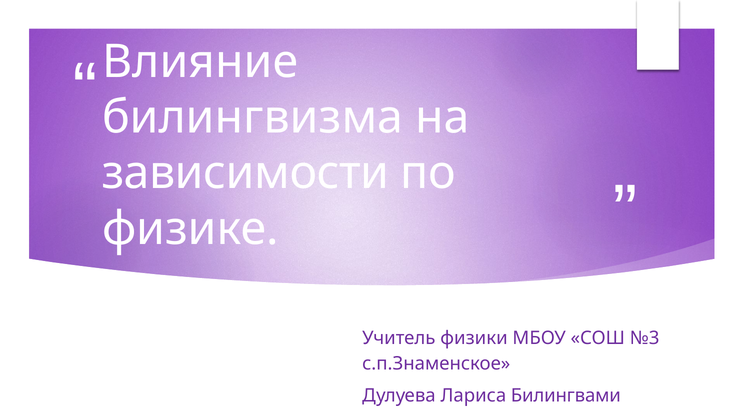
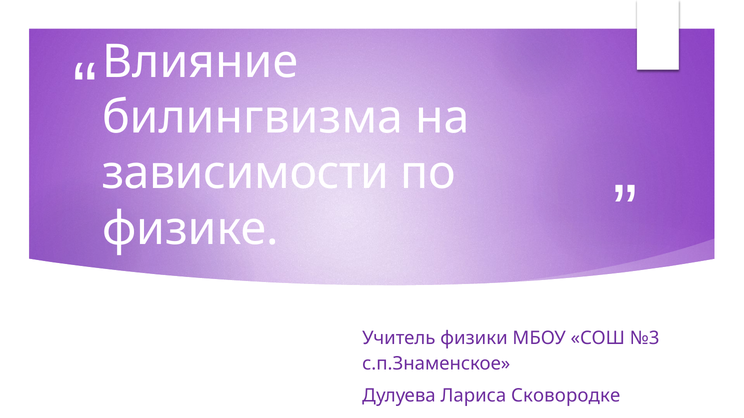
Билингвами: Билингвами -> Сковородке (566, 396)
